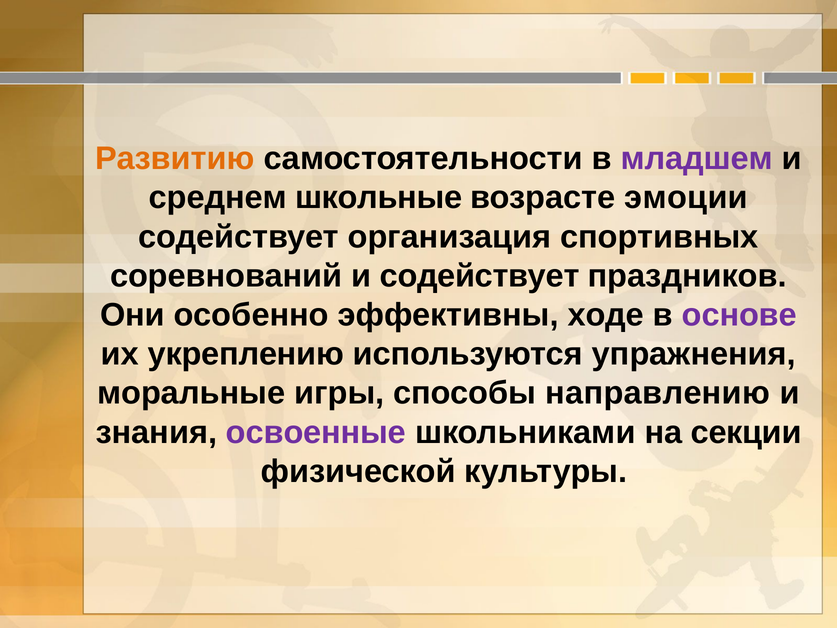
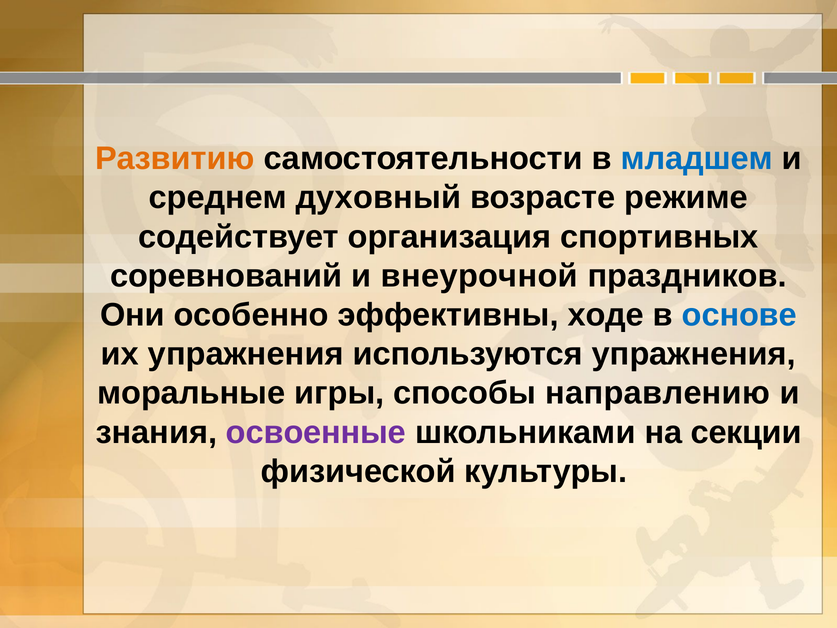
младшем colour: purple -> blue (697, 159)
школьные: школьные -> духовный (378, 198)
эмоции: эмоции -> режиме (686, 198)
и содействует: содействует -> внеурочной (479, 276)
основе colour: purple -> blue (739, 315)
их укреплению: укреплению -> упражнения (246, 354)
